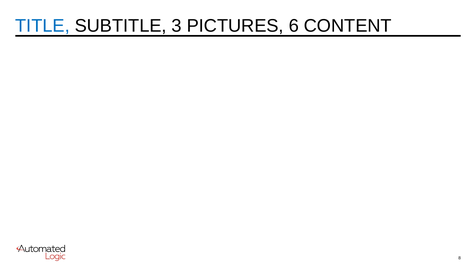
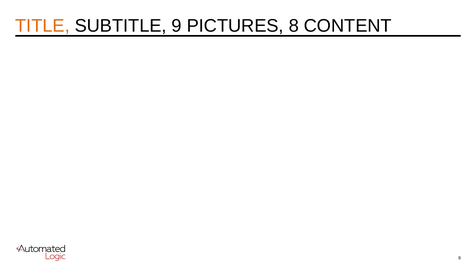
TITLE colour: blue -> orange (42, 26)
3: 3 -> 9 (177, 26)
PICTURES 6: 6 -> 8 (294, 26)
